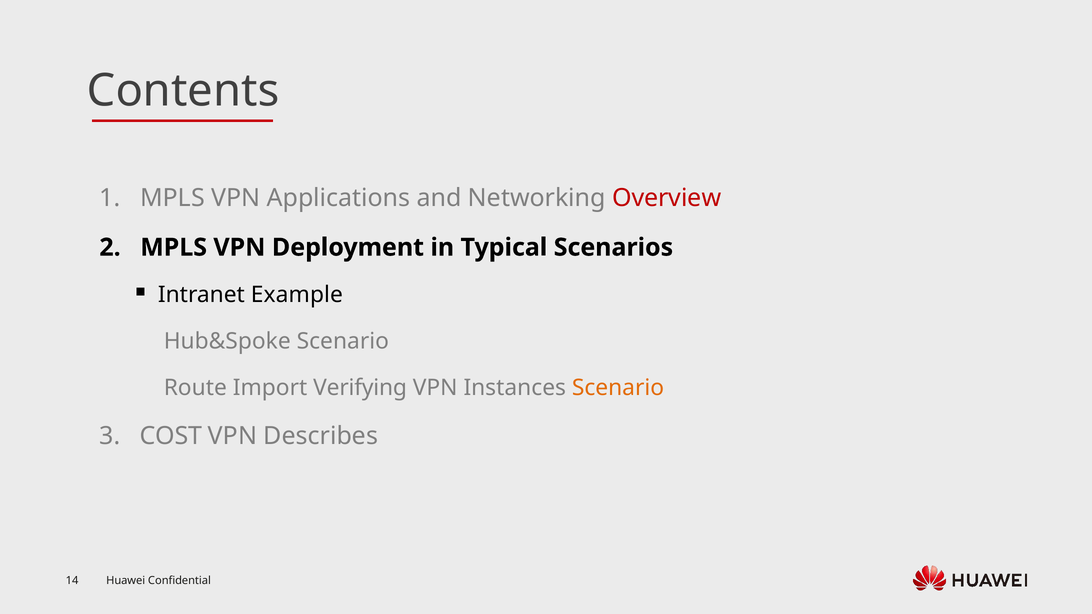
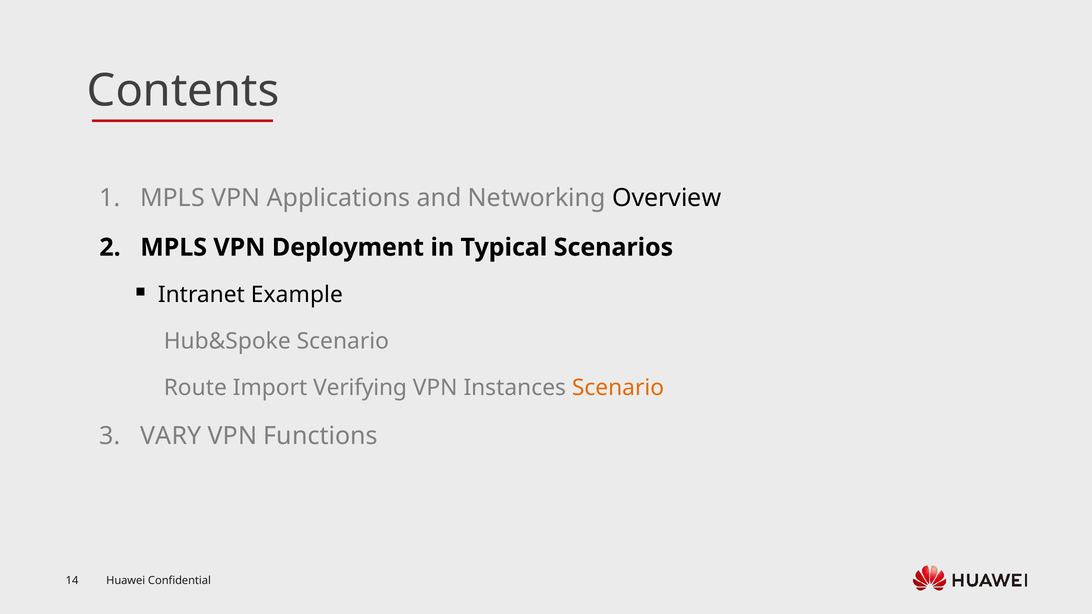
Overview colour: red -> black (667, 198)
COST: COST -> VARY (171, 436)
Describes: Describes -> Functions (321, 436)
